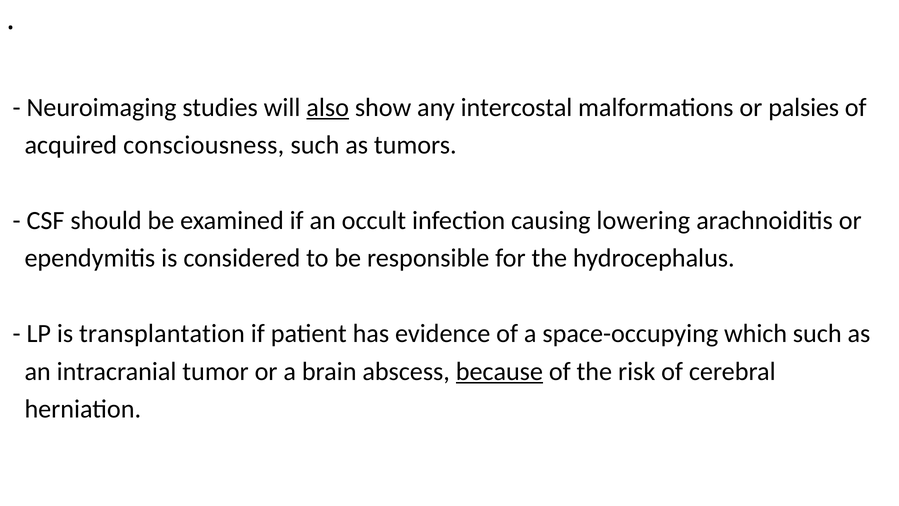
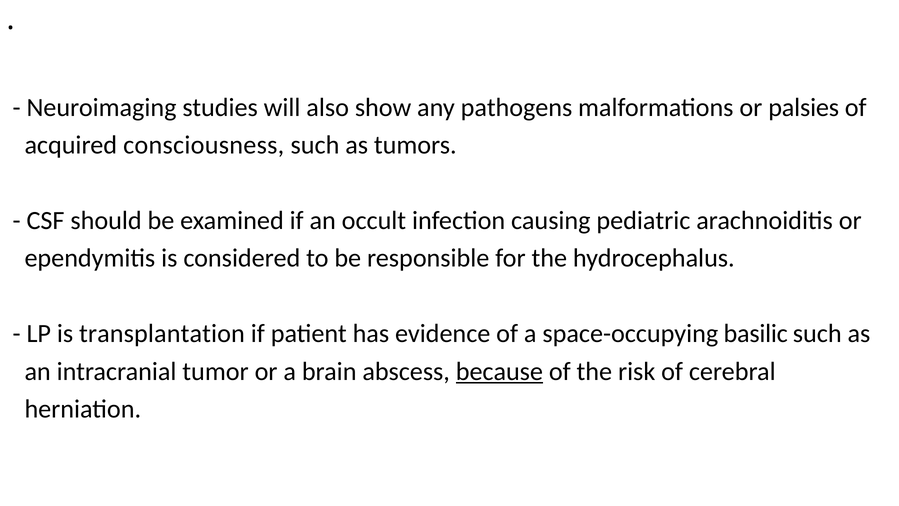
also underline: present -> none (328, 107)
intercostal: intercostal -> pathogens (516, 107)
lowering: lowering -> pediatric (643, 220)
which: which -> basilic (756, 333)
